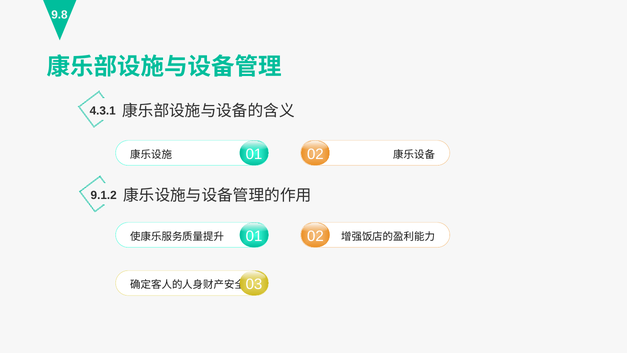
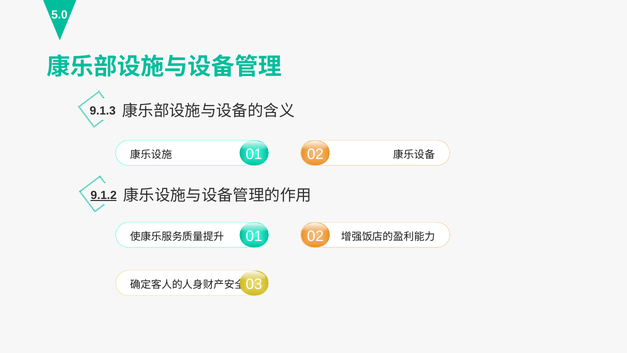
9.8: 9.8 -> 5.0 (59, 15)
4.3.1: 4.3.1 -> 9.1.3 (103, 111)
9.1.2 underline: none -> present (104, 195)
